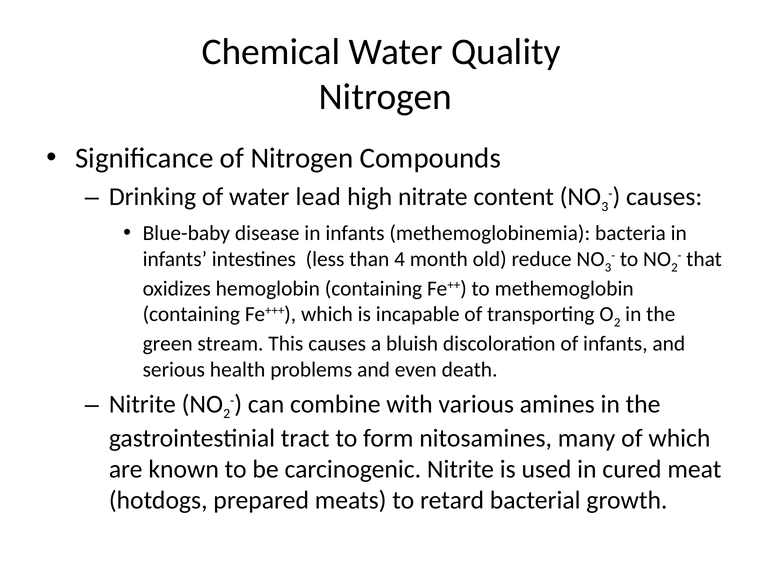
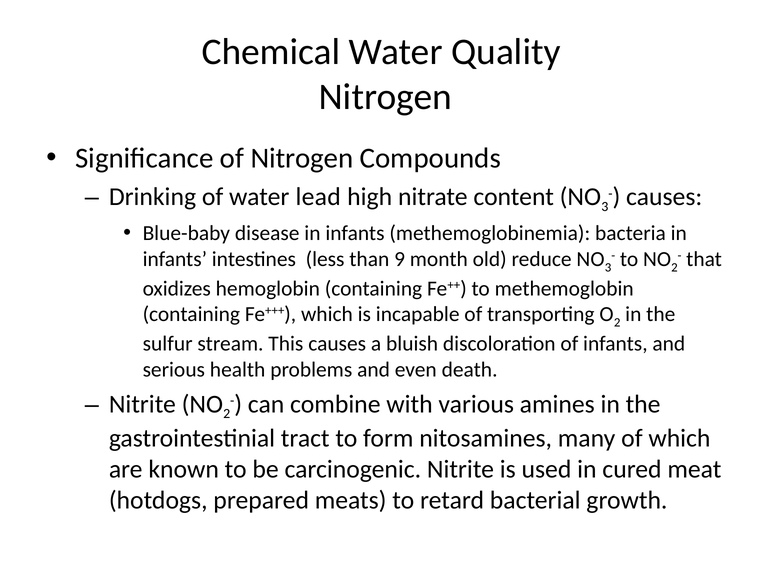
4: 4 -> 9 (400, 259)
green: green -> sulfur (168, 344)
